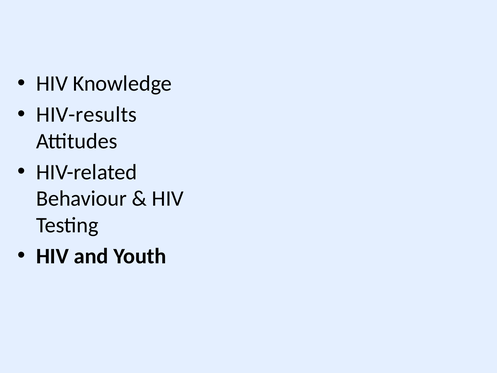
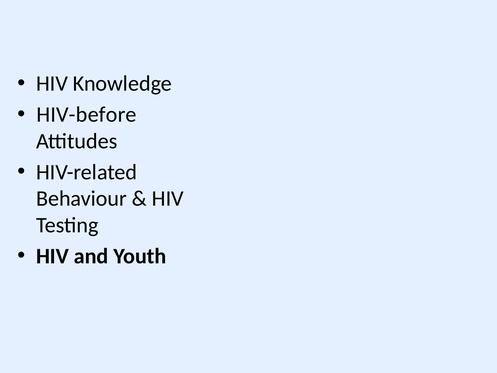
HIV-results: HIV-results -> HIV-before (87, 114)
